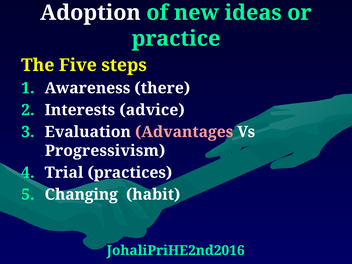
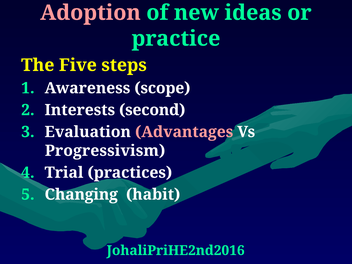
Adoption colour: white -> pink (90, 13)
there: there -> scope (162, 88)
advice: advice -> second (152, 110)
